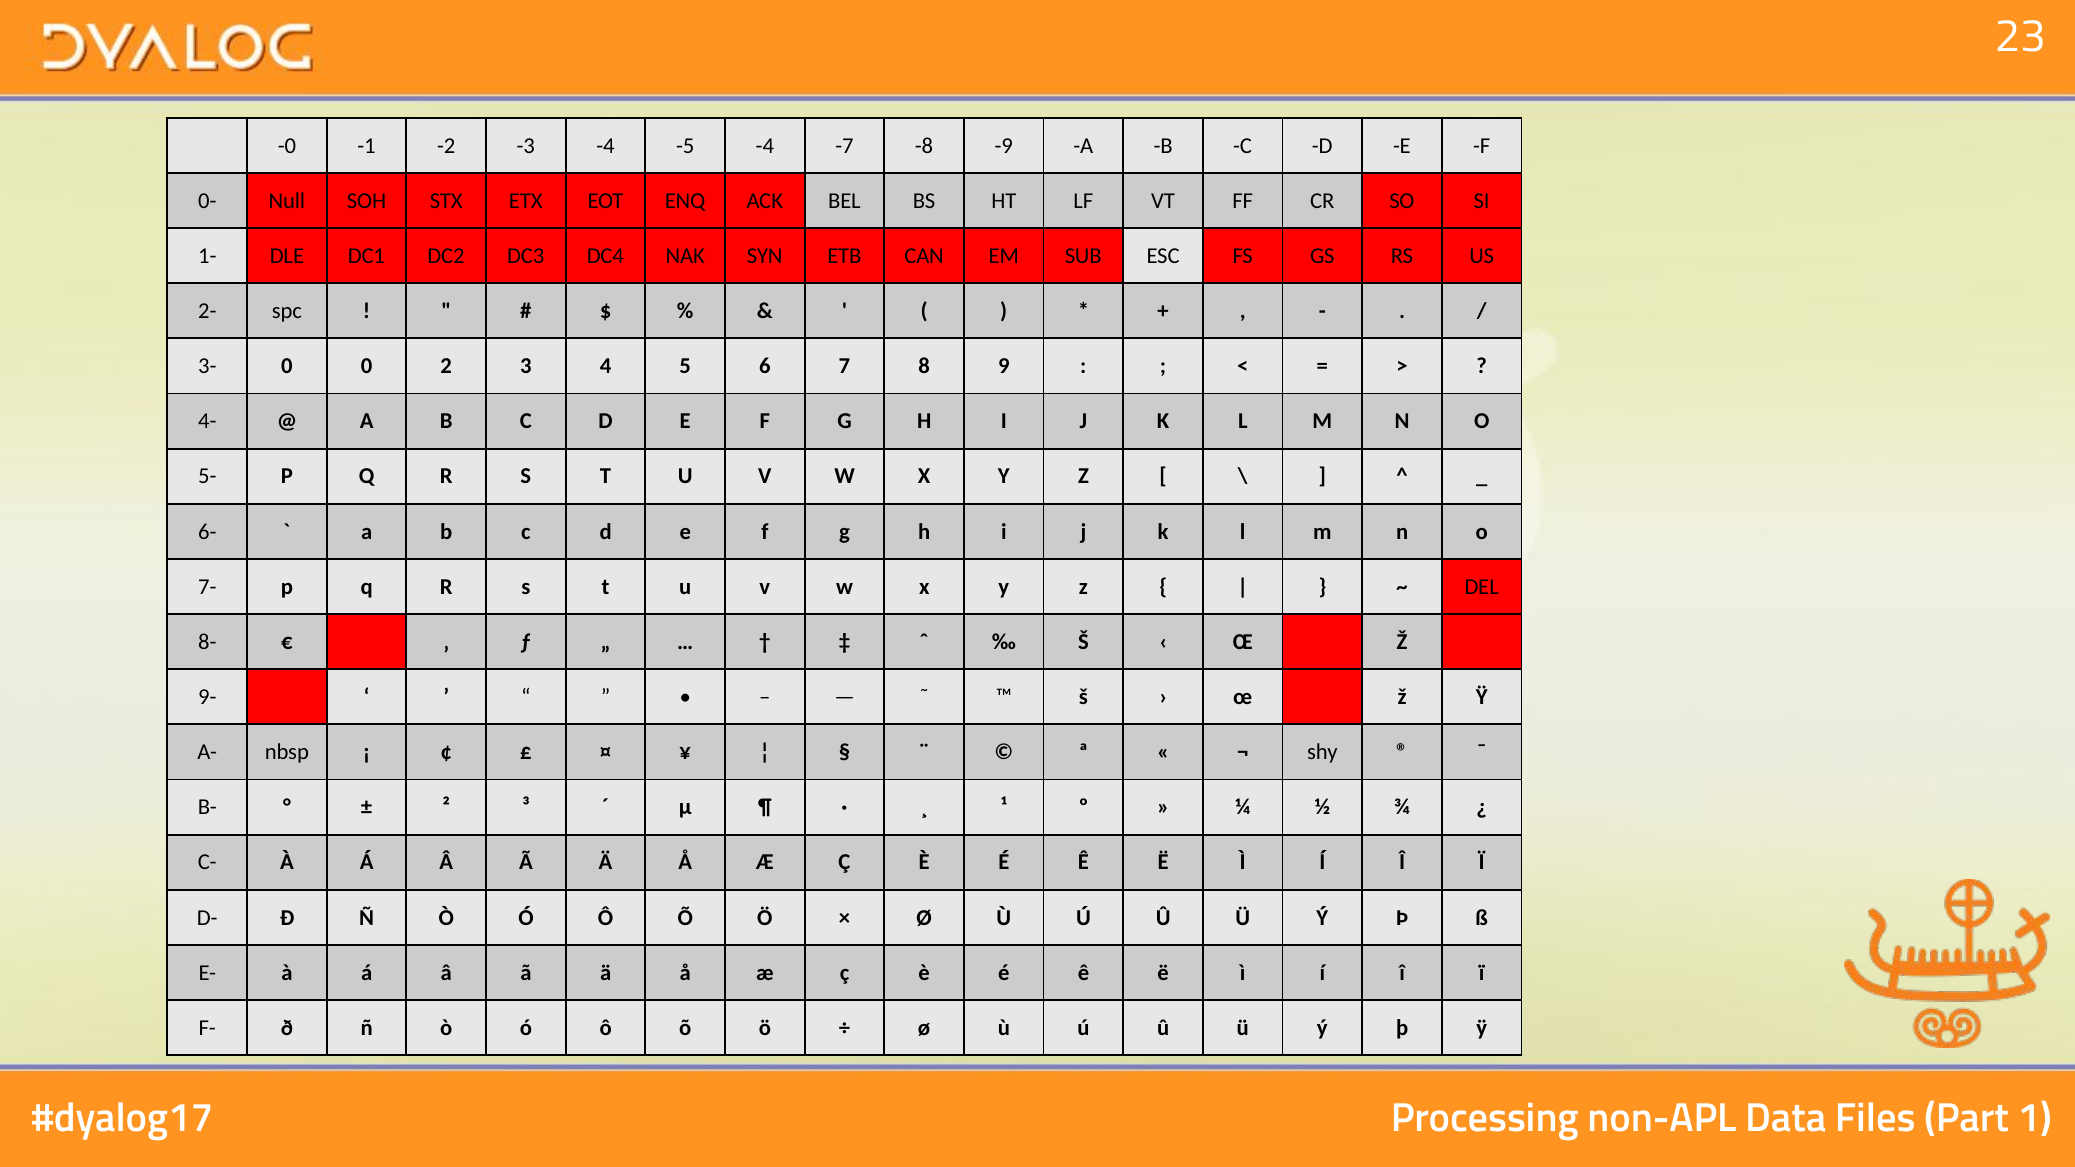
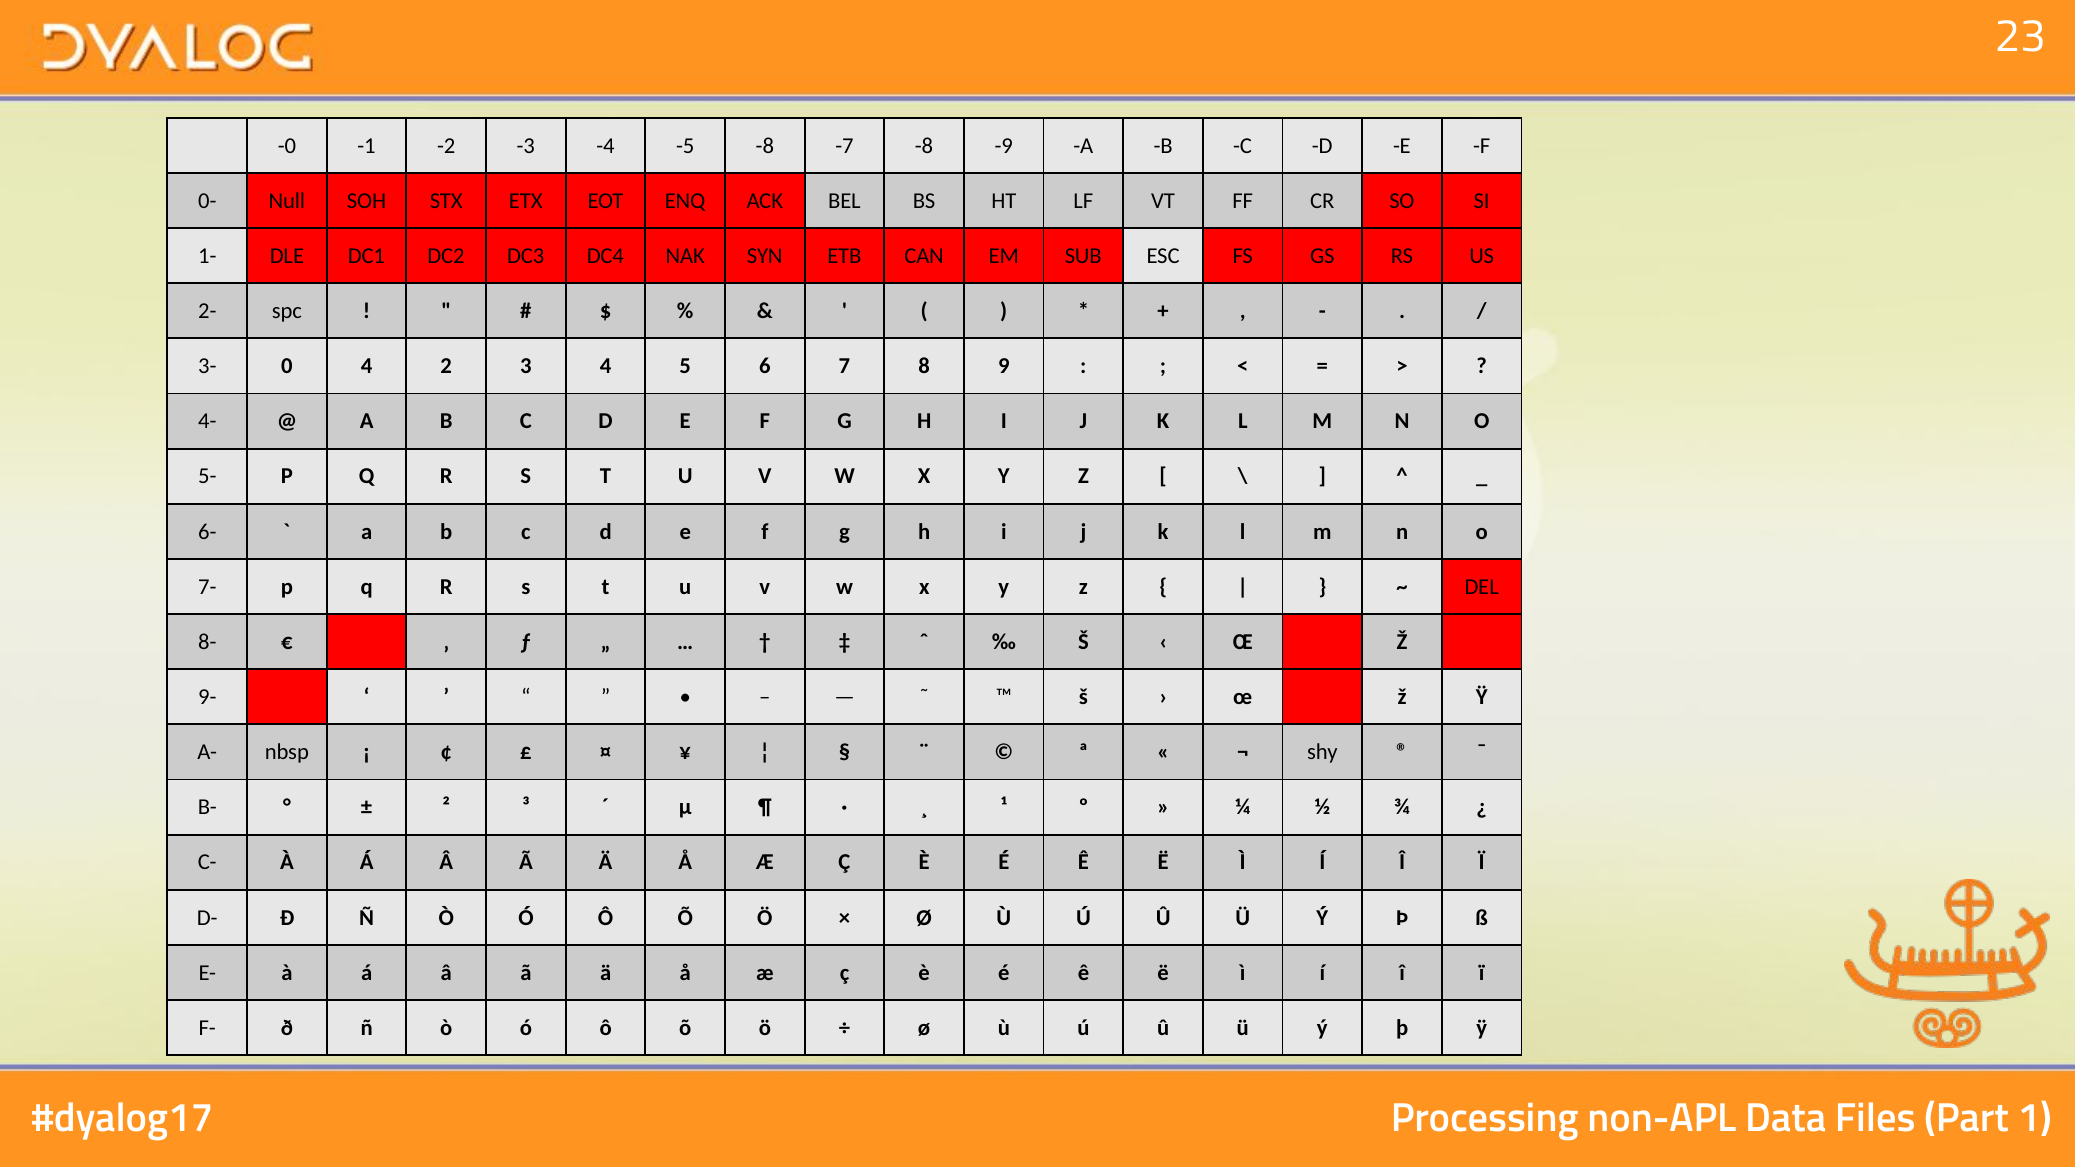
-5 -4: -4 -> -8 (765, 146)
0 0: 0 -> 4 (367, 366)
